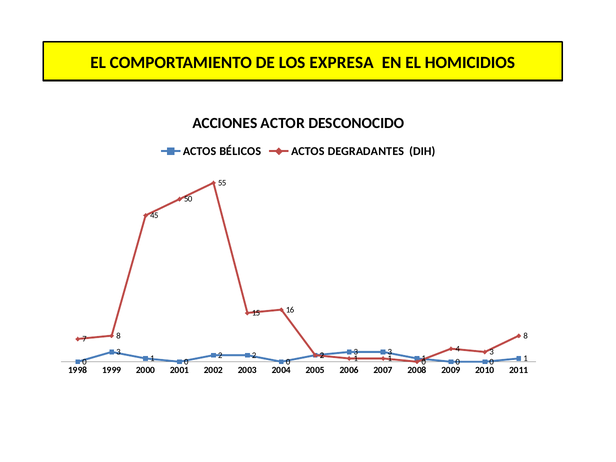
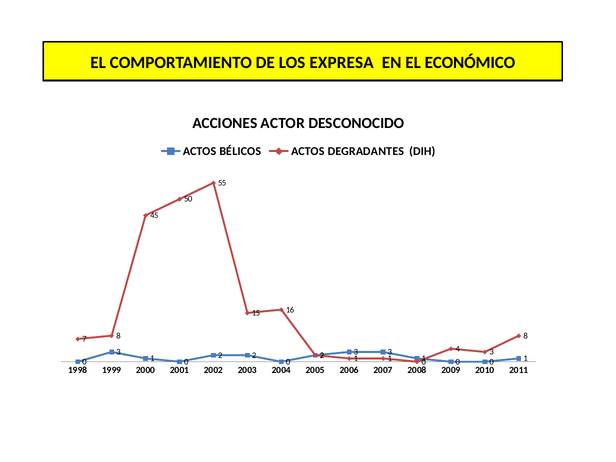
HOMICIDIOS: HOMICIDIOS -> ECONÓMICO (470, 62)
